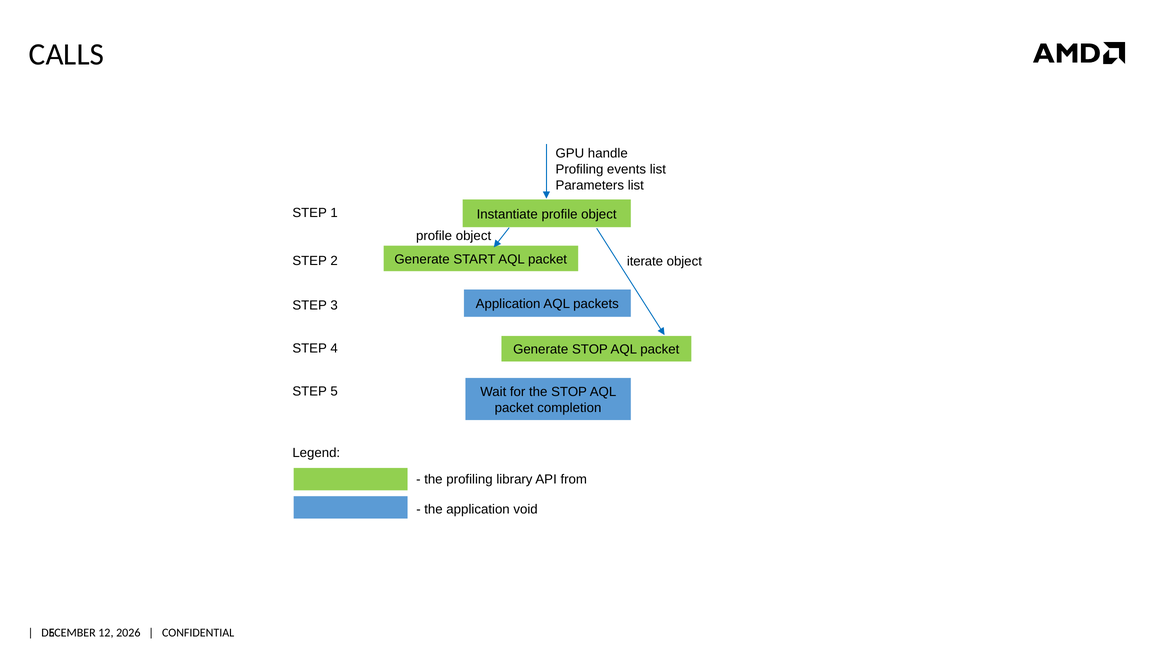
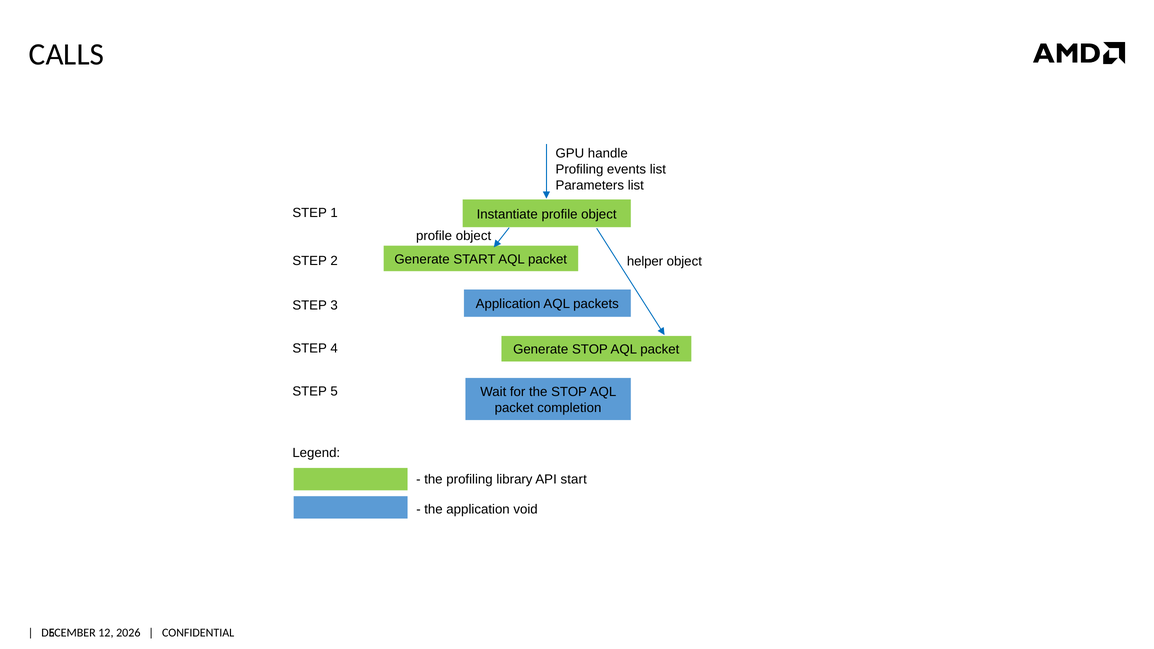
iterate: iterate -> helper (645, 261)
API from: from -> start (574, 479)
